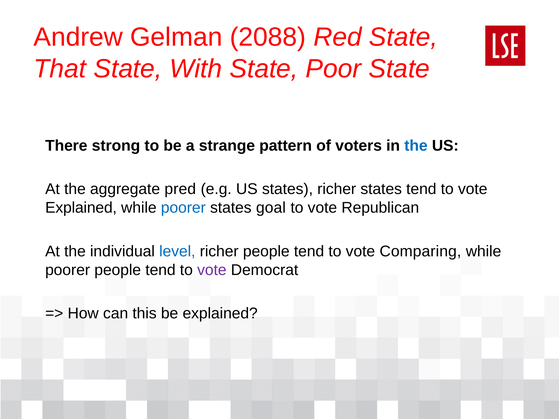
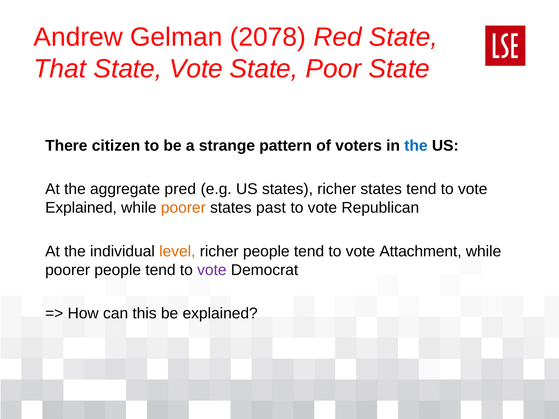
2088: 2088 -> 2078 (268, 37)
State With: With -> Vote (196, 69)
strong: strong -> citizen (116, 146)
poorer colour: blue -> orange (183, 208)
goal: goal -> past (271, 208)
level colour: blue -> orange (177, 251)
Comparing: Comparing -> Attachment (421, 251)
